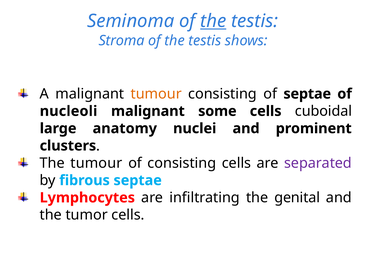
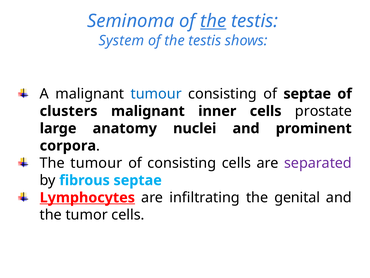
Stroma: Stroma -> System (121, 40)
tumour colour: orange -> blue (156, 94)
nucleoli: nucleoli -> clusters (69, 111)
some: some -> inner (217, 111)
cuboidal: cuboidal -> prostate (323, 111)
clusters: clusters -> corpora (68, 145)
Lymphocytes underline: none -> present (87, 197)
